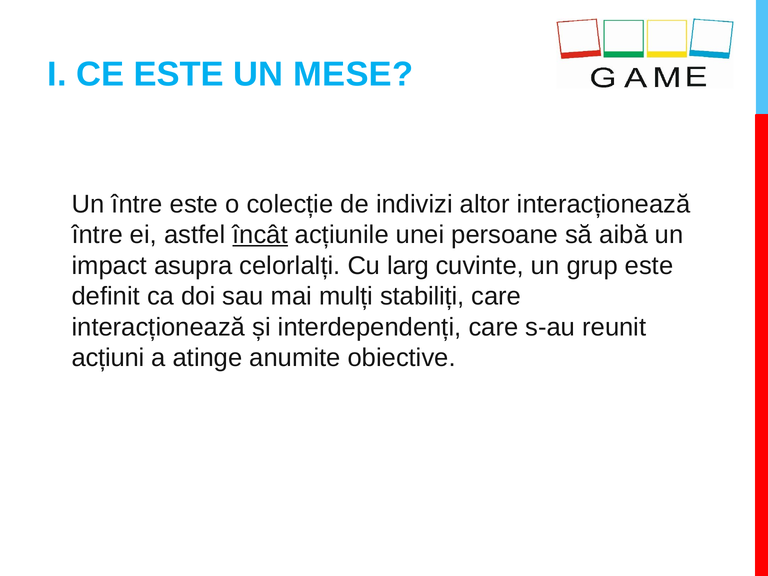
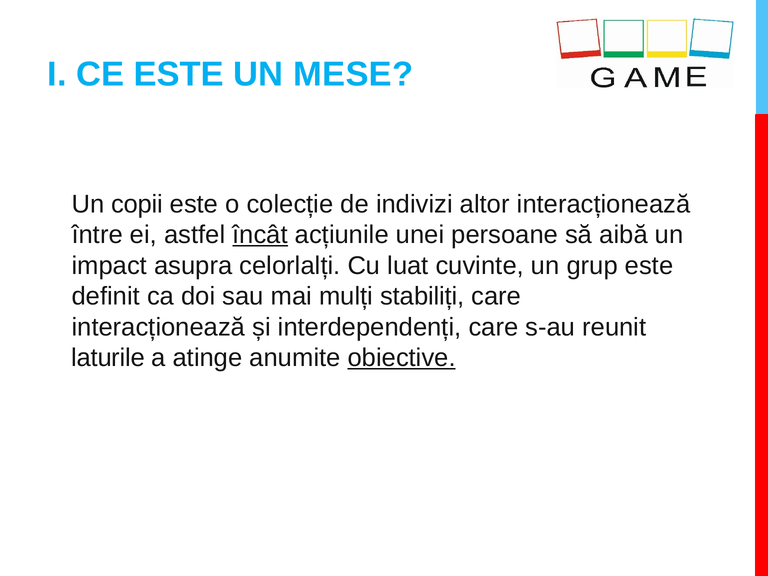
Un între: între -> copii (137, 204)
larg: larg -> luat (408, 266)
acțiuni: acțiuni -> laturile (108, 358)
obiective underline: none -> present (402, 358)
